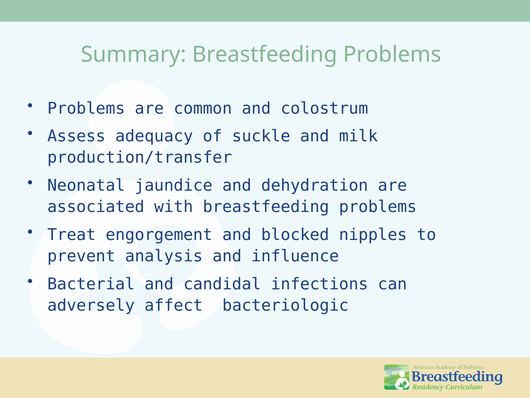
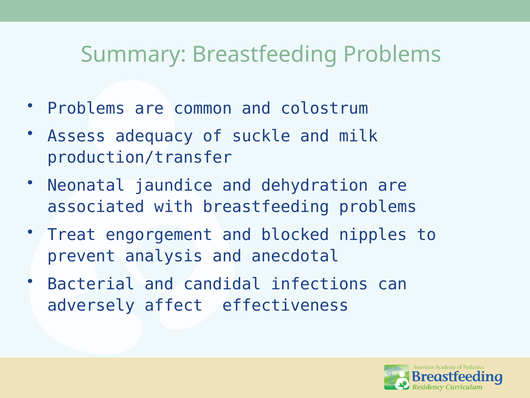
influence: influence -> anecdotal (295, 256)
bacteriologic: bacteriologic -> effectiveness (286, 305)
